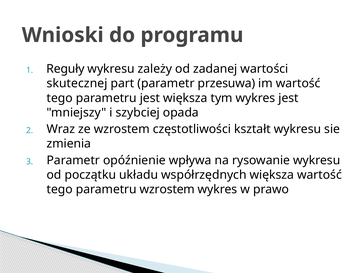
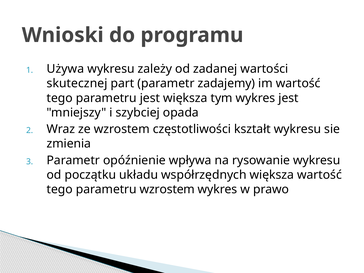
Reguły: Reguły -> Używa (65, 69)
przesuwa: przesuwa -> zadajemy (226, 83)
